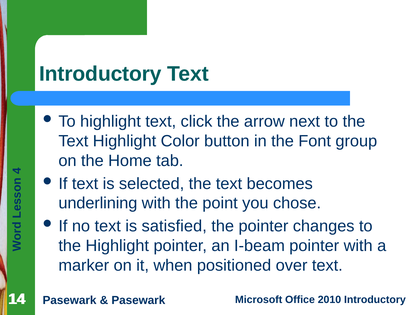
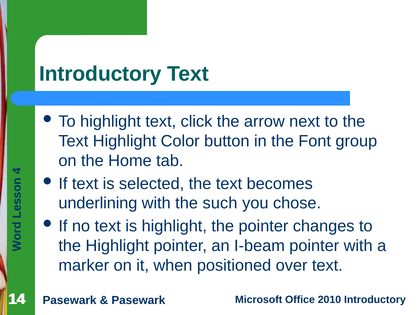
point: point -> such (220, 203)
is satisfied: satisfied -> highlight (174, 226)
